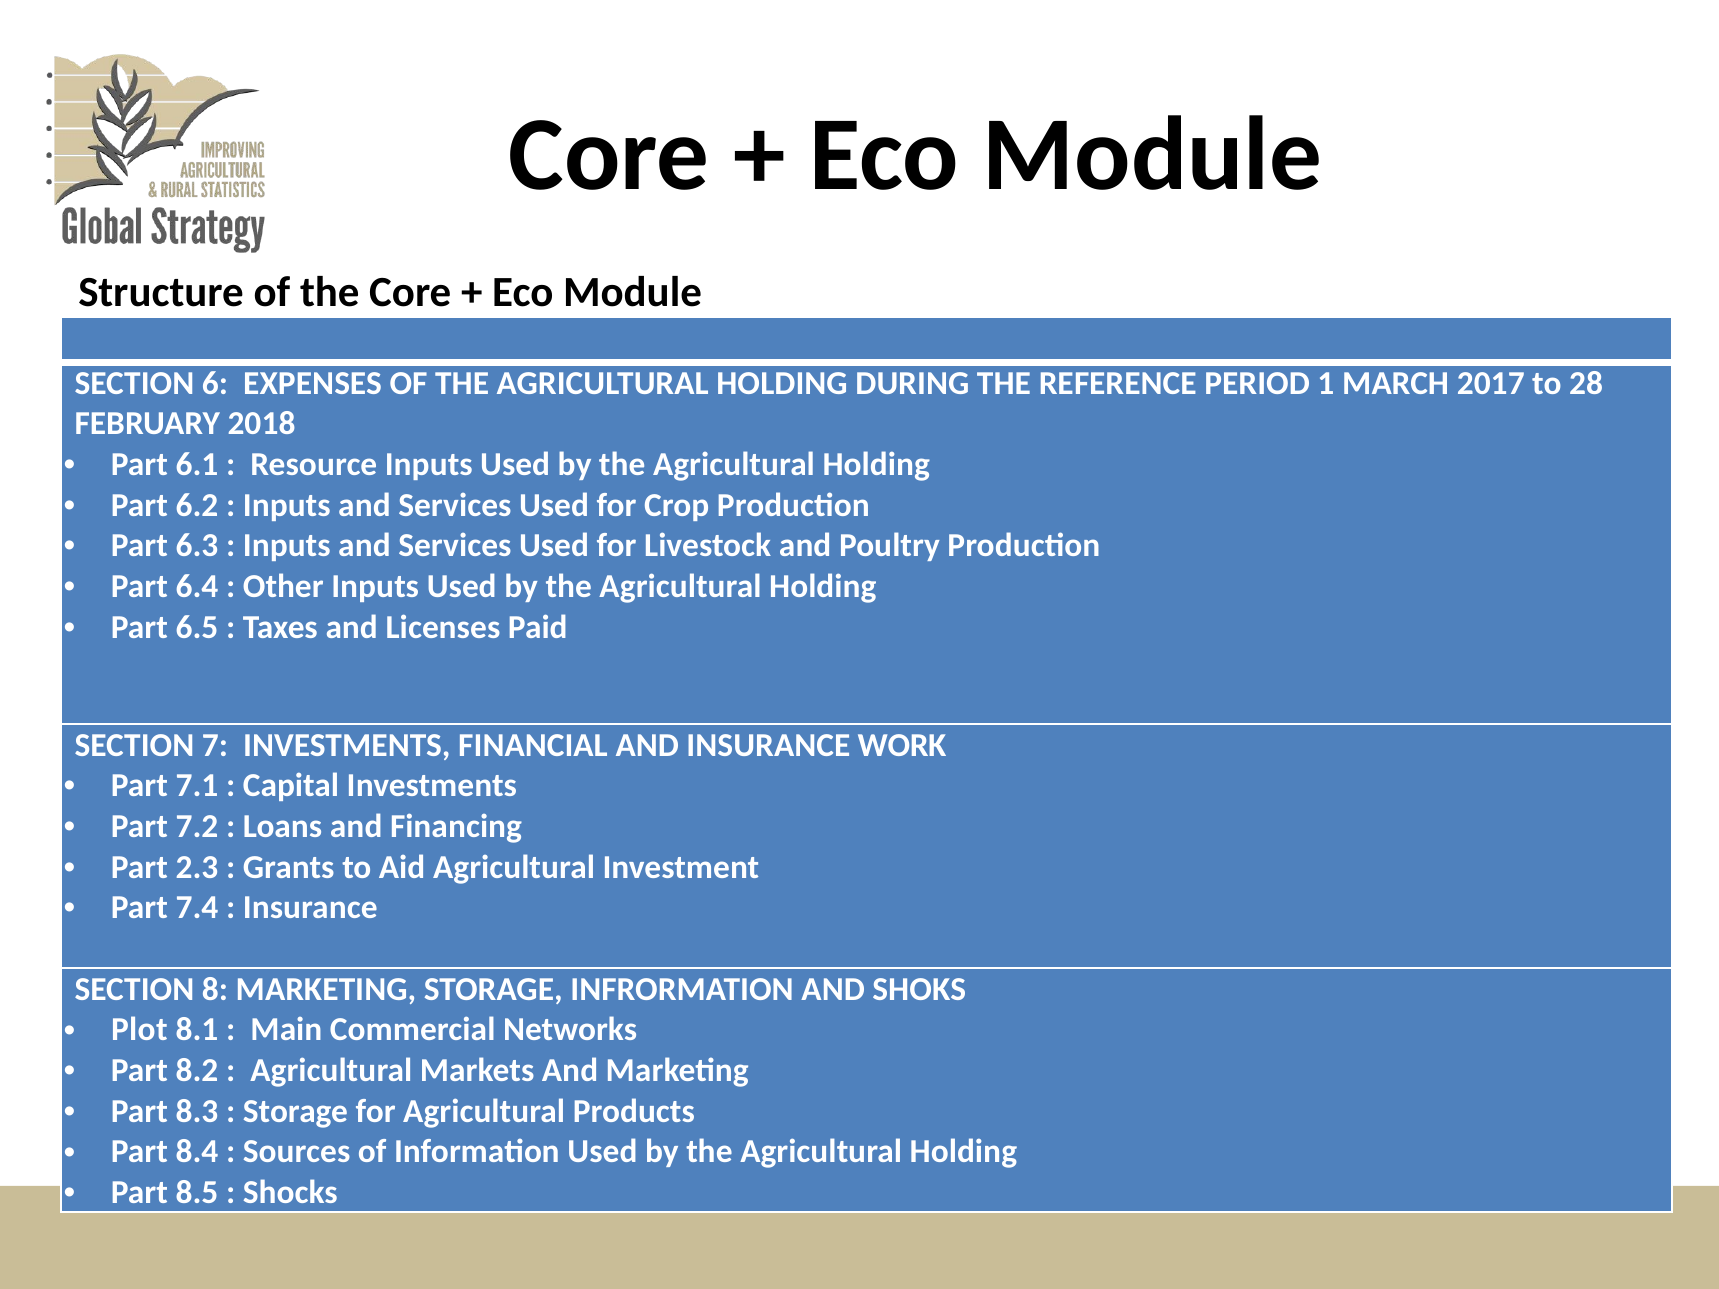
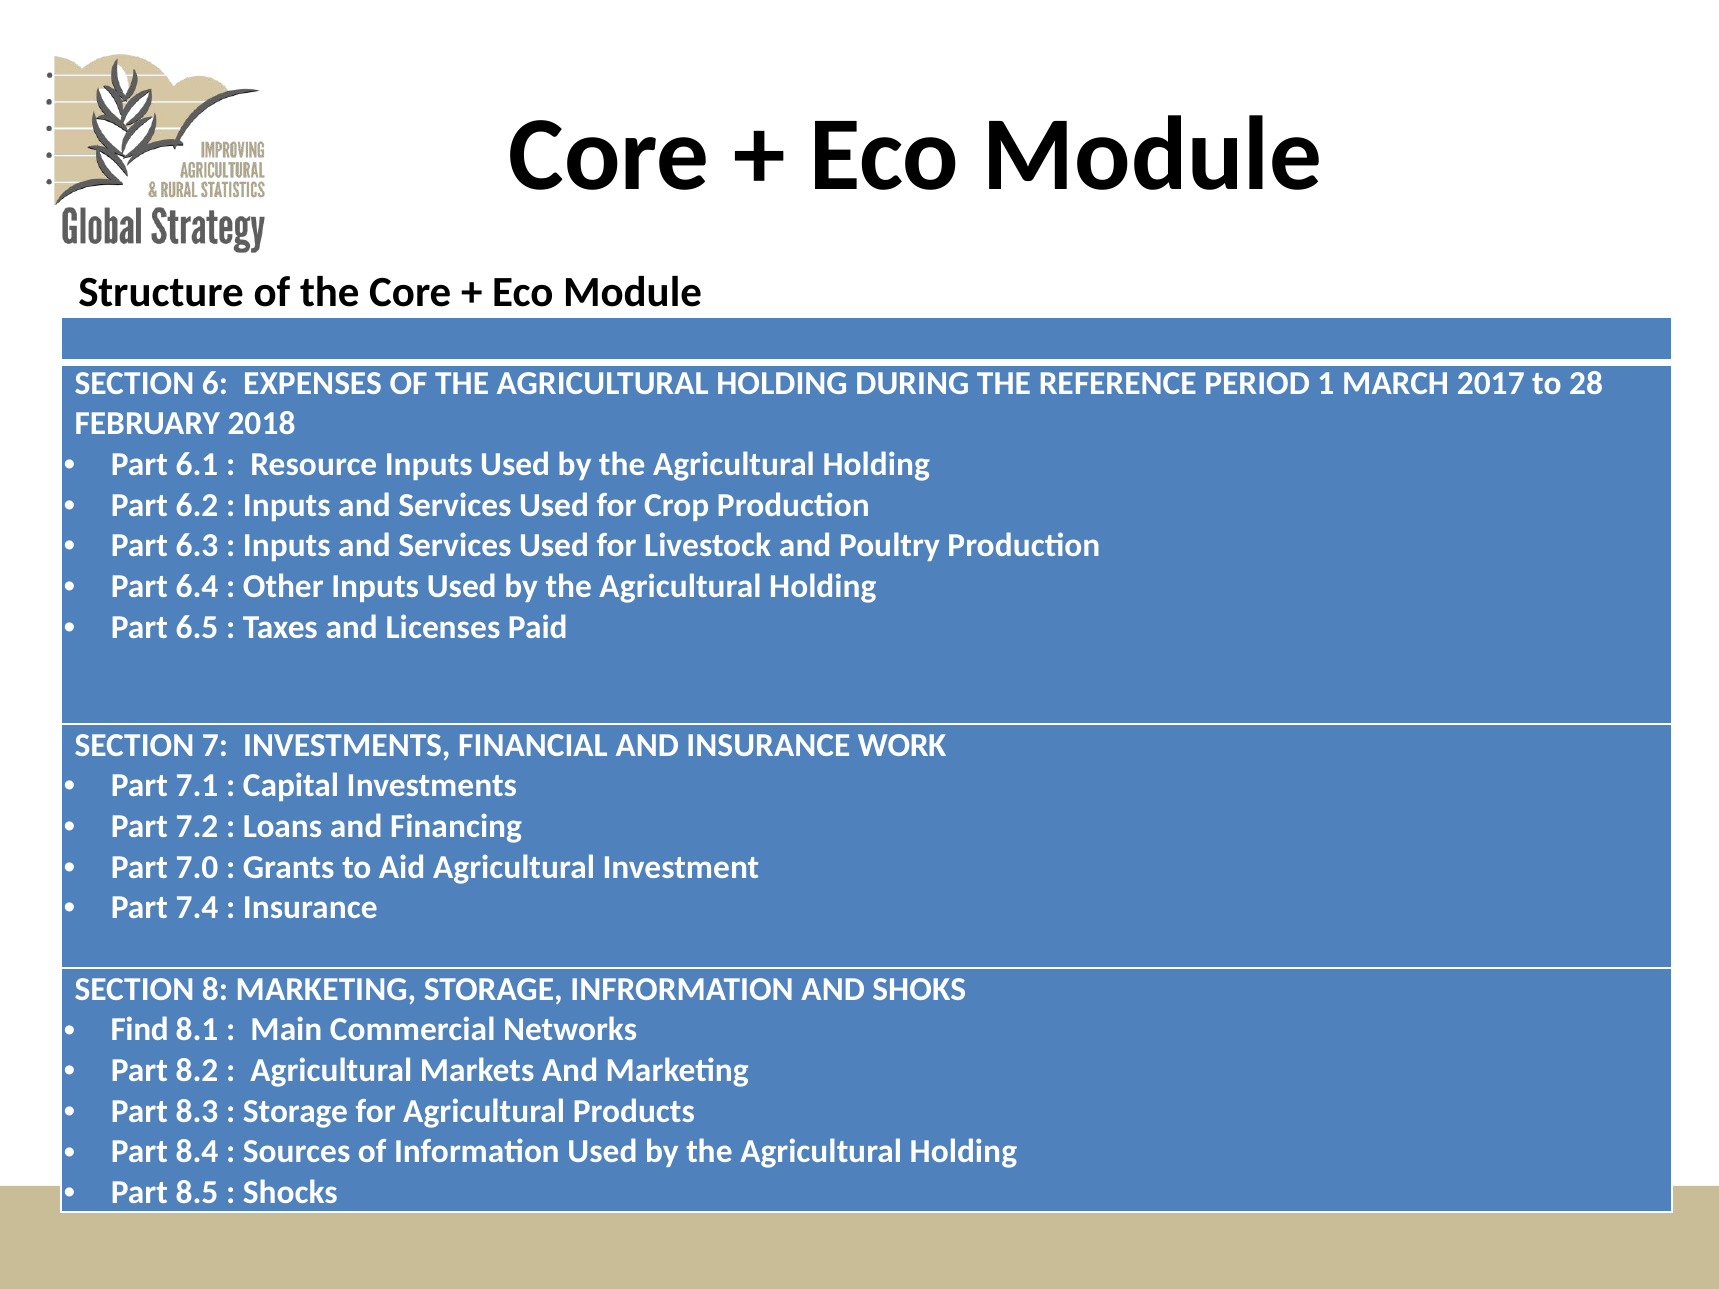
2.3: 2.3 -> 7.0 (197, 867)
Plot: Plot -> Find (140, 1030)
